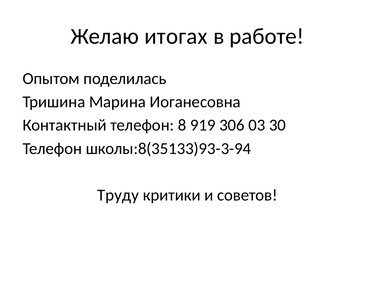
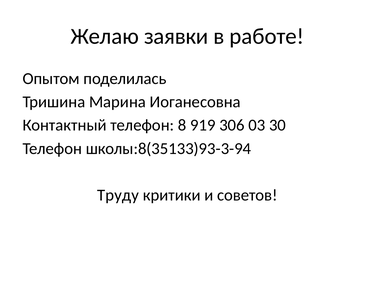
итогах: итогах -> заявки (176, 36)
